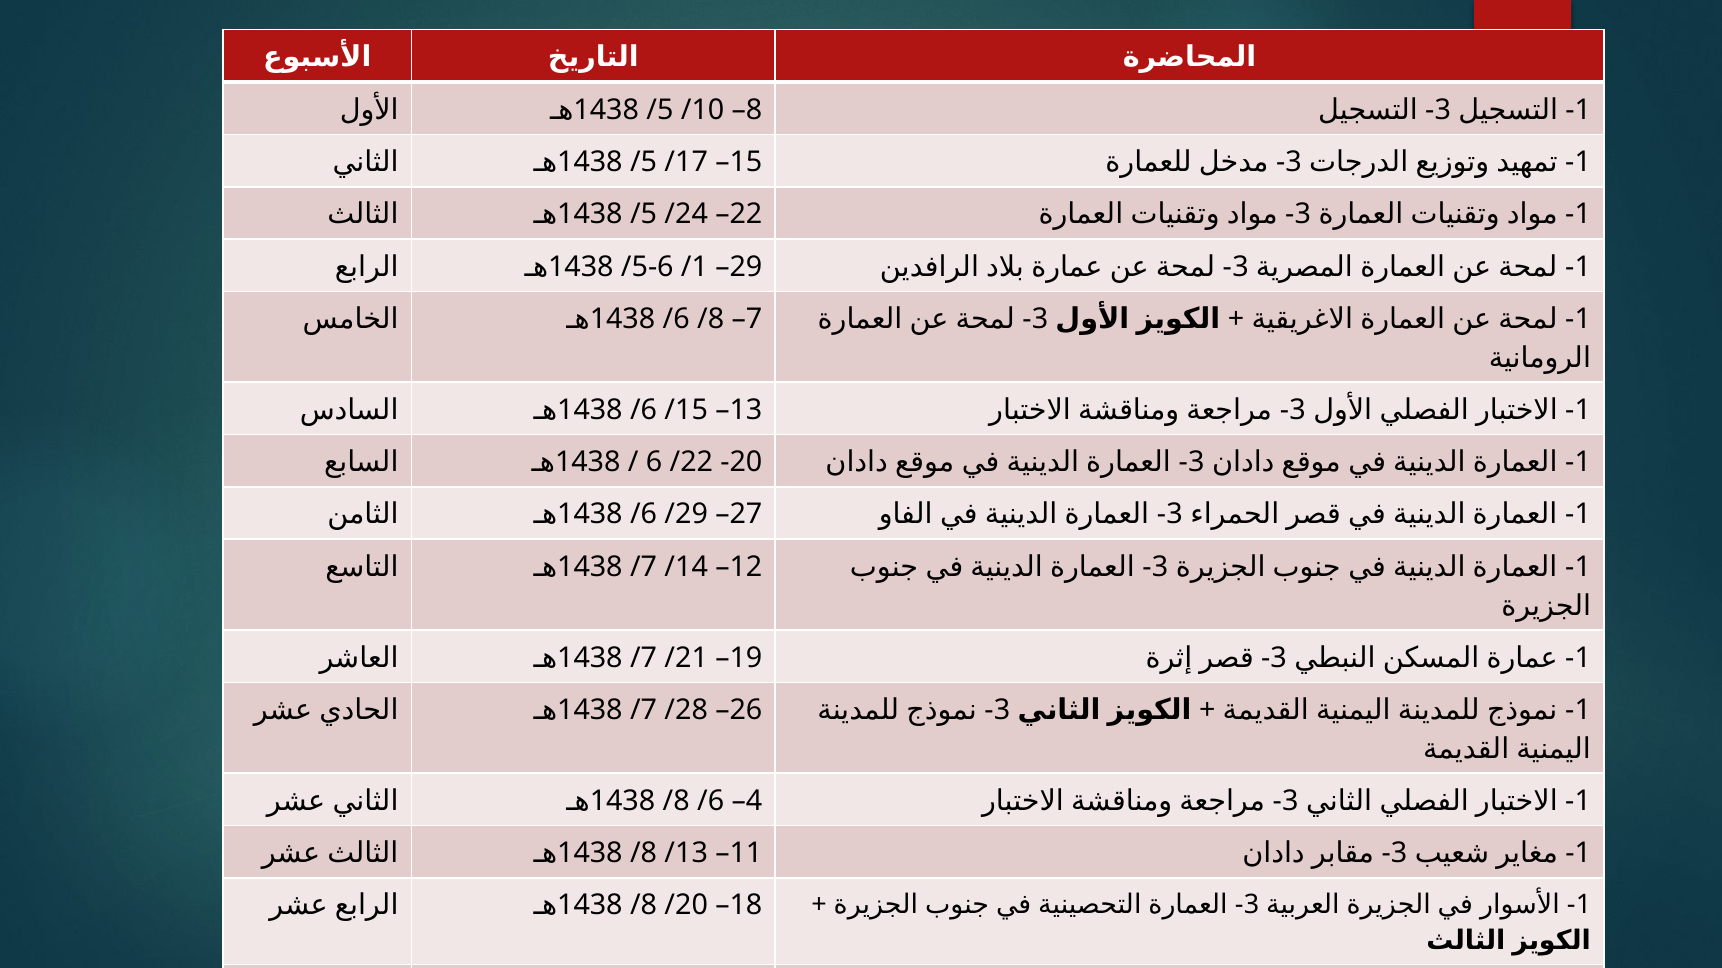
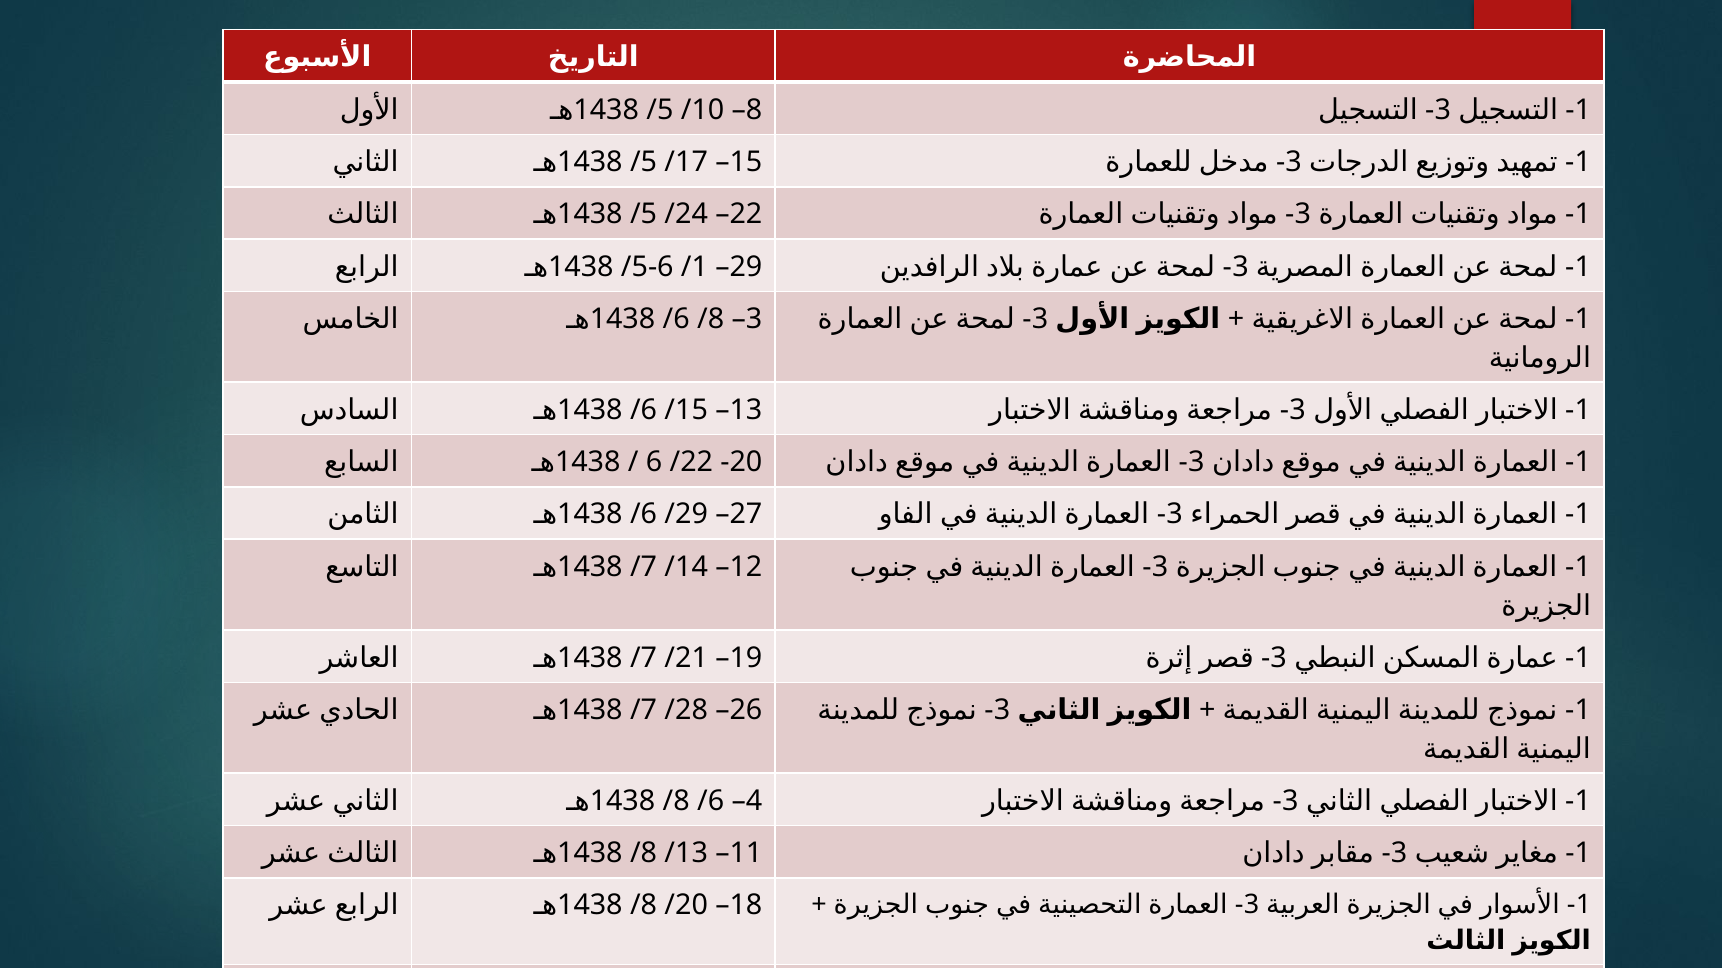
7: 7 -> 3 (754, 319)
